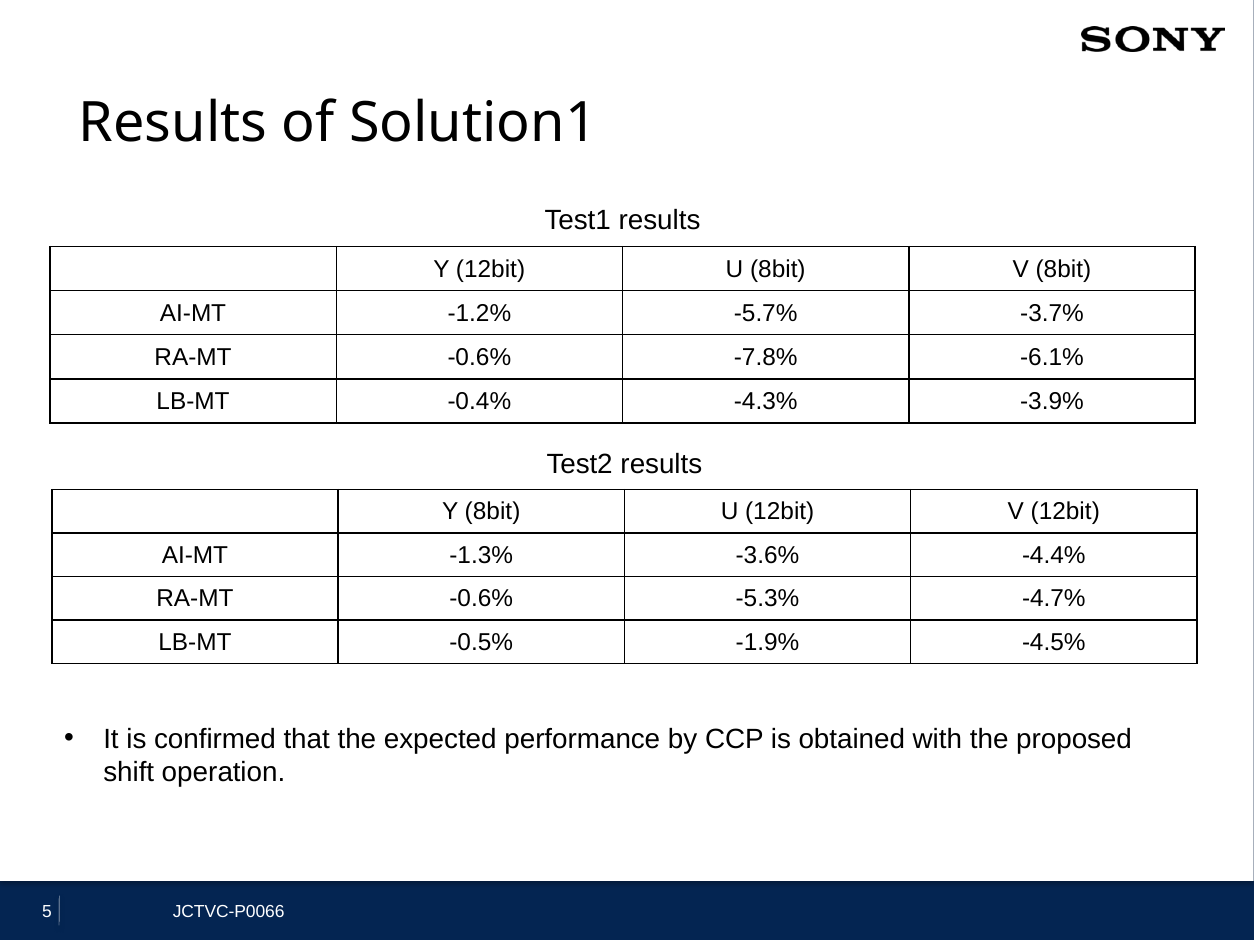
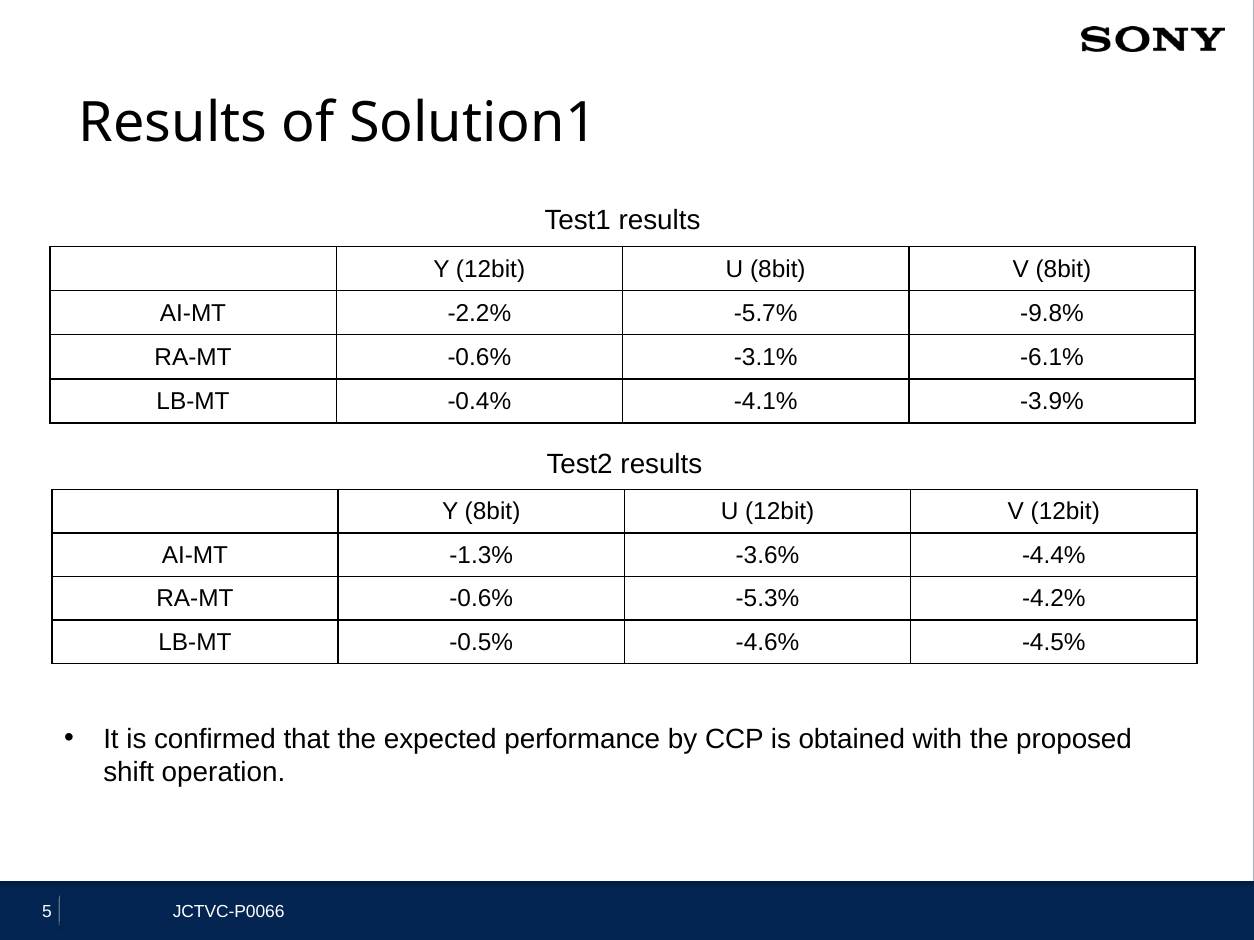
-1.2%: -1.2% -> -2.2% (479, 313)
-3.7%: -3.7% -> -9.8% (1052, 313)
-7.8%: -7.8% -> -3.1% (766, 357)
-4.3%: -4.3% -> -4.1% (766, 401)
-4.7%: -4.7% -> -4.2% (1054, 599)
-1.9%: -1.9% -> -4.6% (768, 643)
